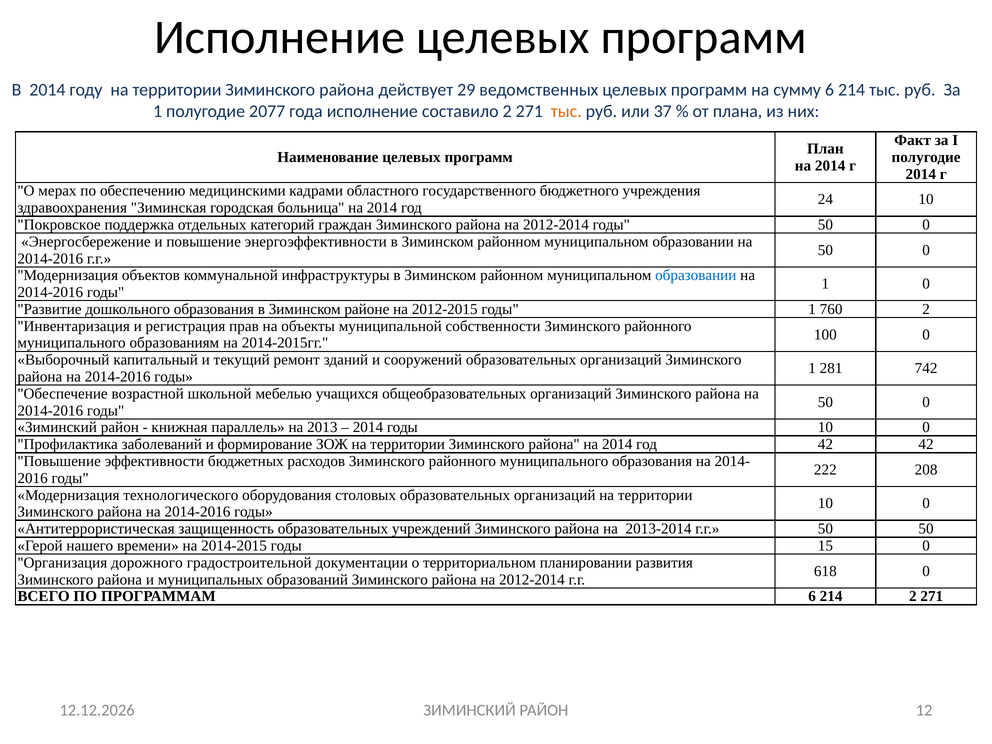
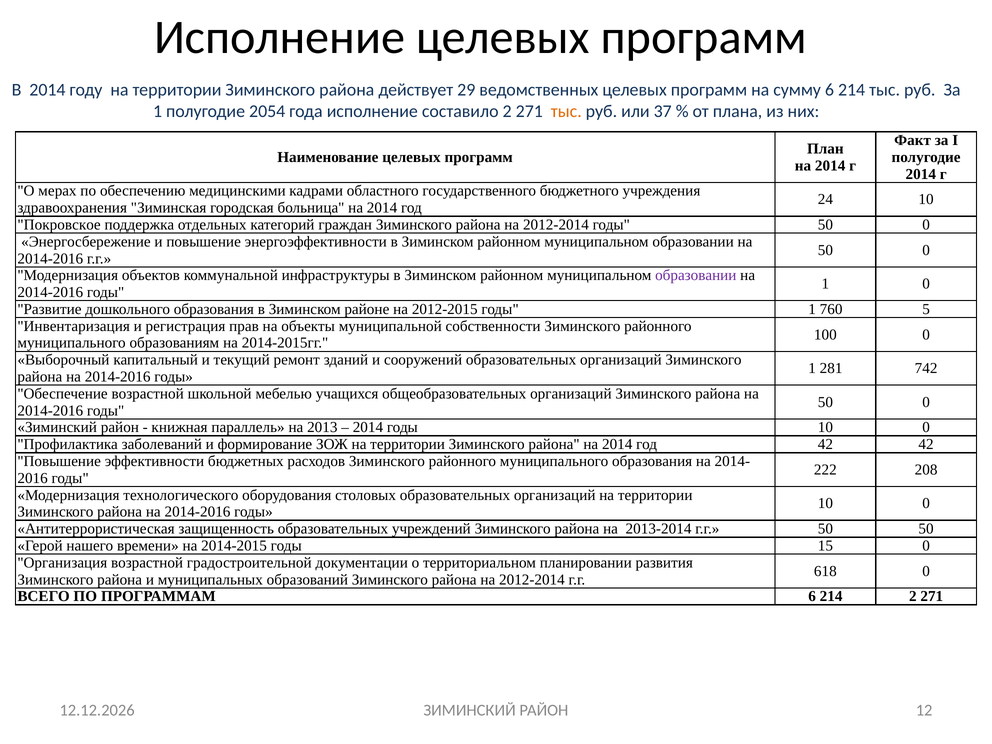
2077: 2077 -> 2054 (267, 111)
образовании colour: blue -> purple (696, 275)
760 2: 2 -> 5 (926, 309)
Организация дорожного: дорожного -> возрастной (147, 563)
